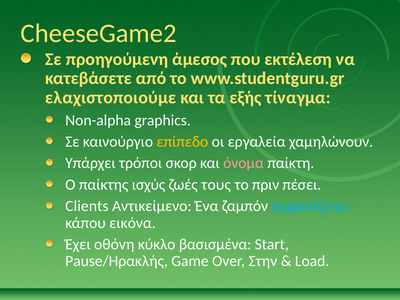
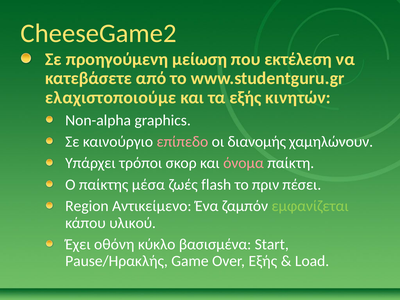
άμεσος: άμεσος -> μείωση (200, 59)
τίναγμα: τίναγμα -> κινητών (298, 98)
επίπεδο colour: yellow -> pink (182, 142)
εργαλεία: εργαλεία -> διανομής (257, 142)
ισχύς: ισχύς -> μέσα (148, 185)
τους: τους -> flash (216, 185)
Clients: Clients -> Region (87, 206)
εμφανίζεται colour: light blue -> light green (310, 206)
εικόνα: εικόνα -> υλικού (133, 223)
Over Στην: Στην -> Εξής (263, 261)
